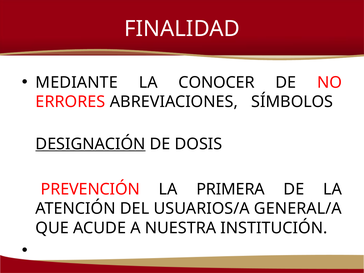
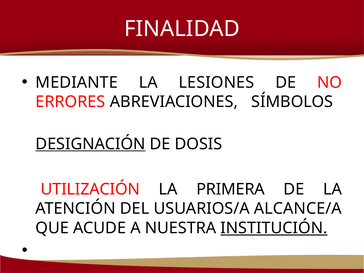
CONOCER: CONOCER -> LESIONES (216, 82)
PREVENCIÓN: PREVENCIÓN -> UTILIZACIÓN (90, 189)
GENERAL/A: GENERAL/A -> ALCANCE/A (298, 209)
INSTITUCIÓN underline: none -> present (274, 228)
